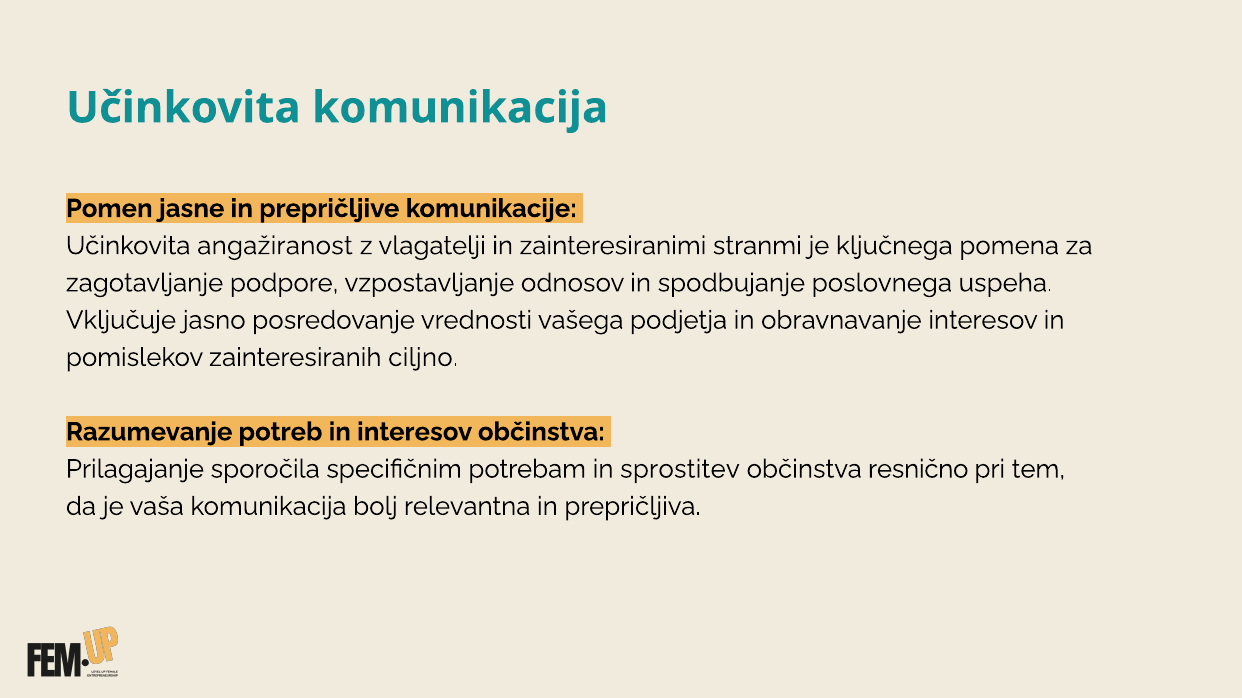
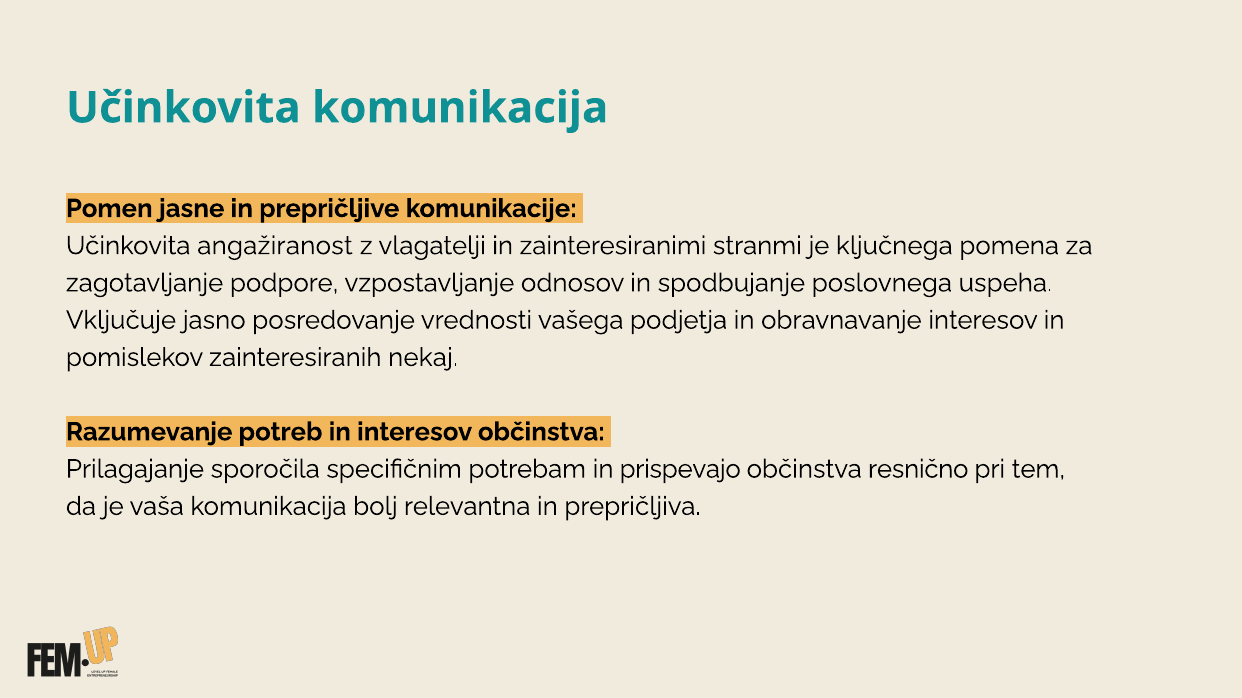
ciljno: ciljno -> nekaj (423, 358)
sprostitev: sprostitev -> prispevajo (680, 469)
